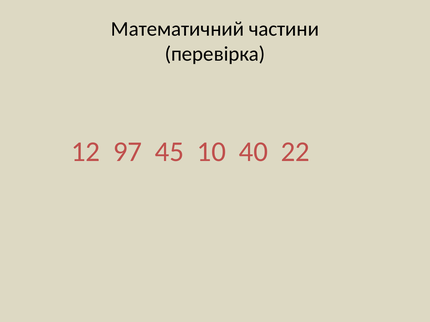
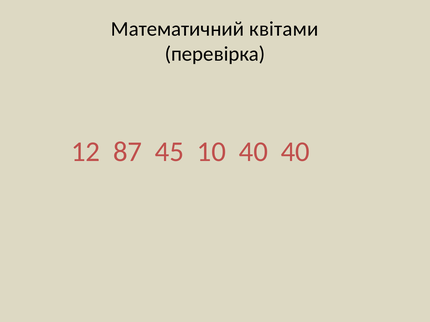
частини: частини -> квітами (284, 29)
97: 97 -> 87 (128, 152)
40 22: 22 -> 40 (295, 152)
